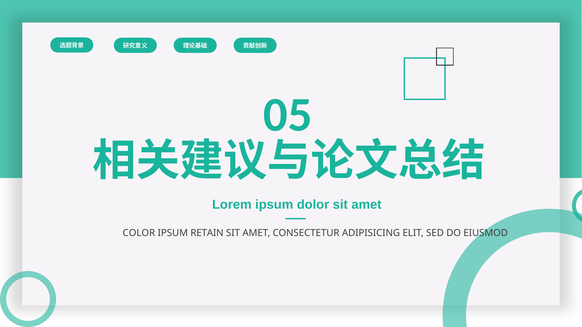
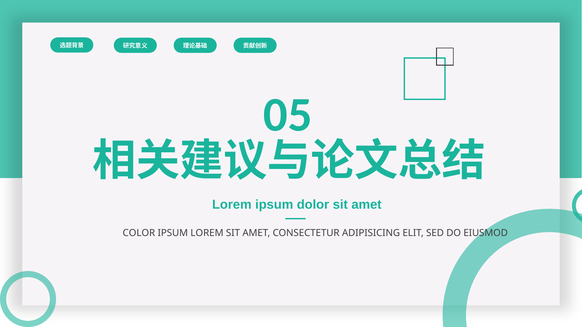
IPSUM RETAIN: RETAIN -> LOREM (207, 233)
